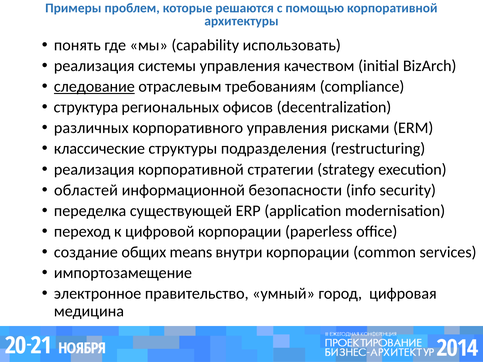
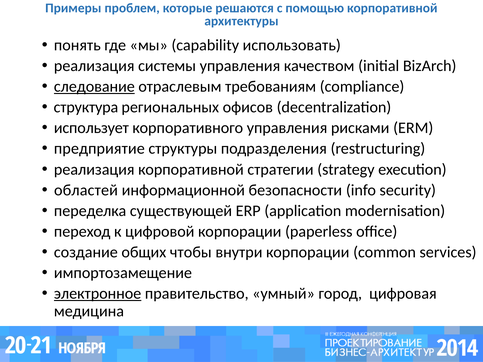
различных: различных -> использует (91, 128)
классические: классические -> предприятие (99, 149)
means: means -> чтобы (191, 252)
электронное underline: none -> present (98, 294)
